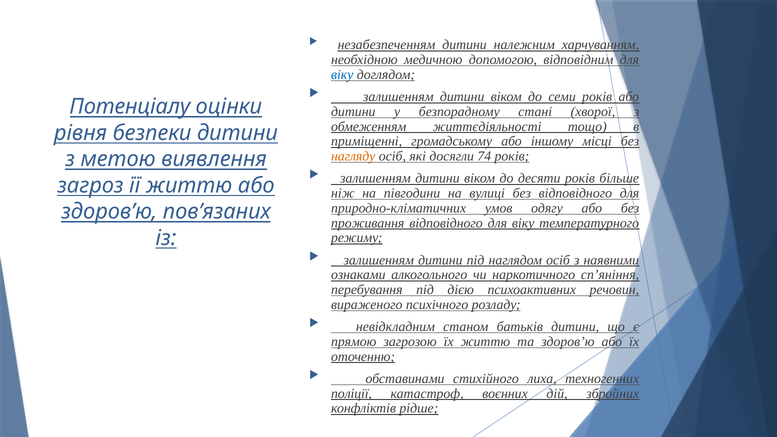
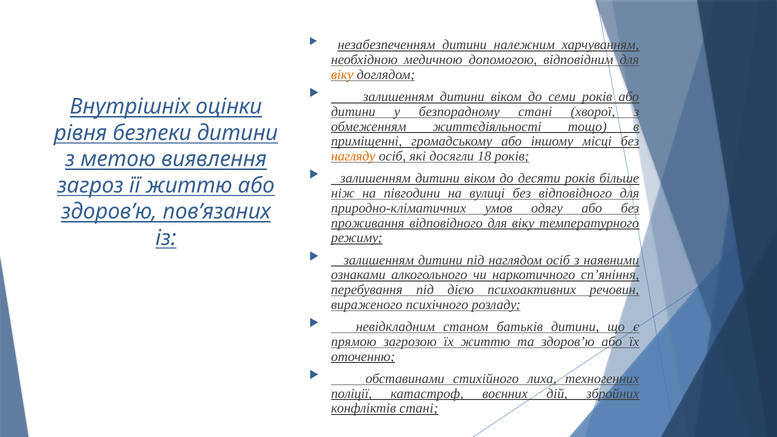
віку colour: blue -> orange (342, 75)
Потенціалу: Потенціалу -> Внутрішніх (130, 107)
74: 74 -> 18 (484, 156)
конфліктів рідше: рідше -> стані (419, 408)
